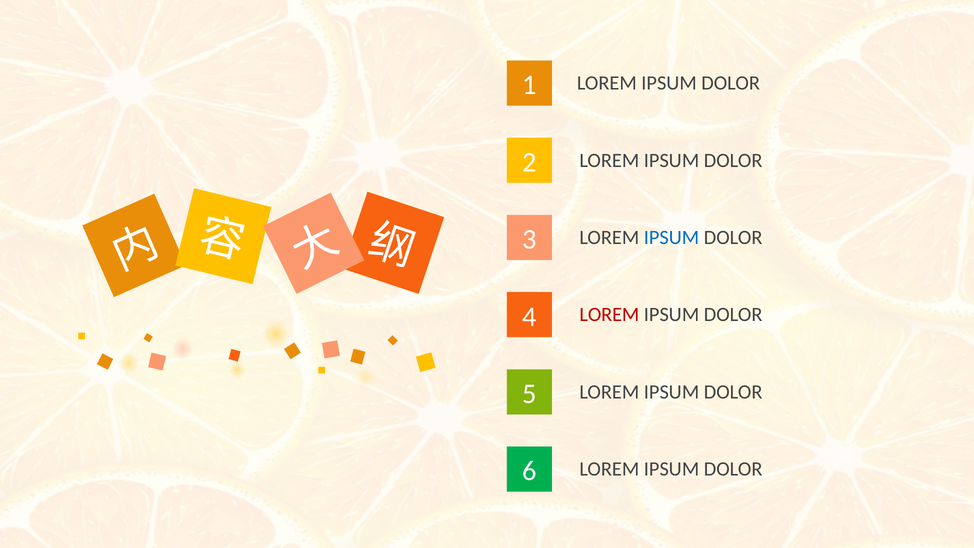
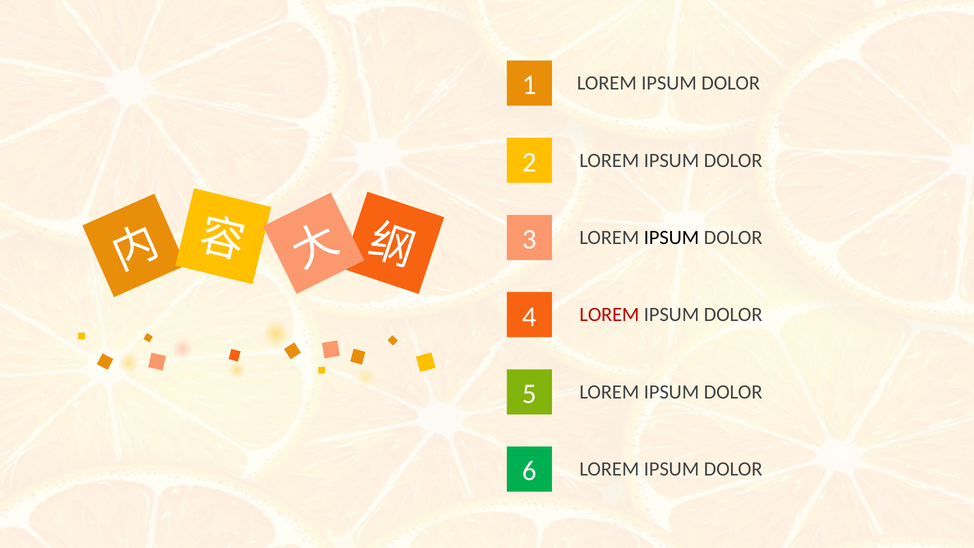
IPSUM colour: blue -> black (672, 237)
